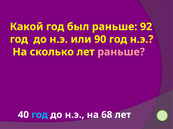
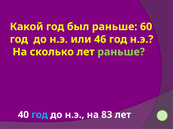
92: 92 -> 60 (146, 27)
90: 90 -> 46 (100, 40)
раньше colour: pink -> light green (121, 52)
68: 68 -> 83 (107, 115)
